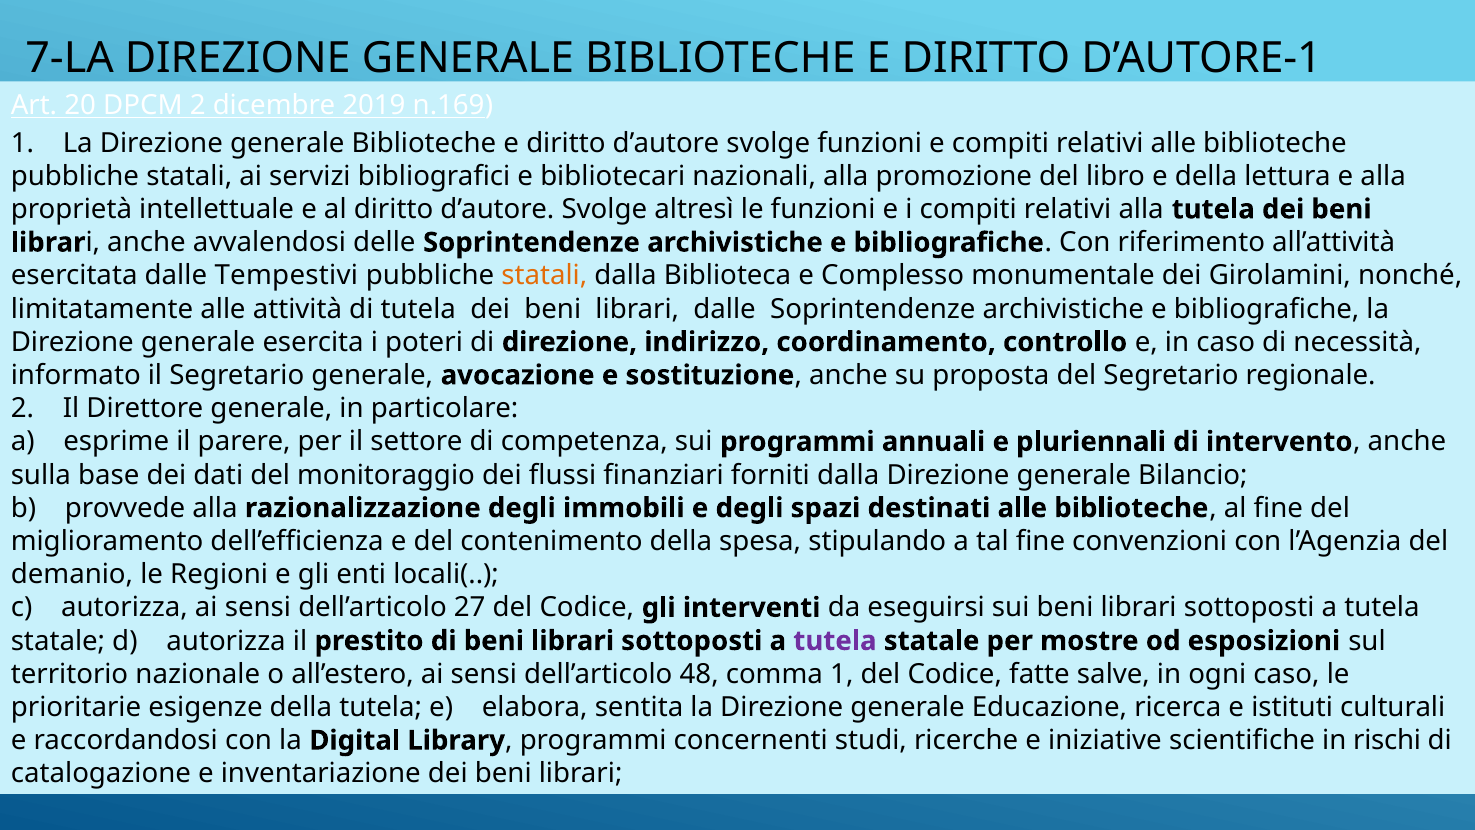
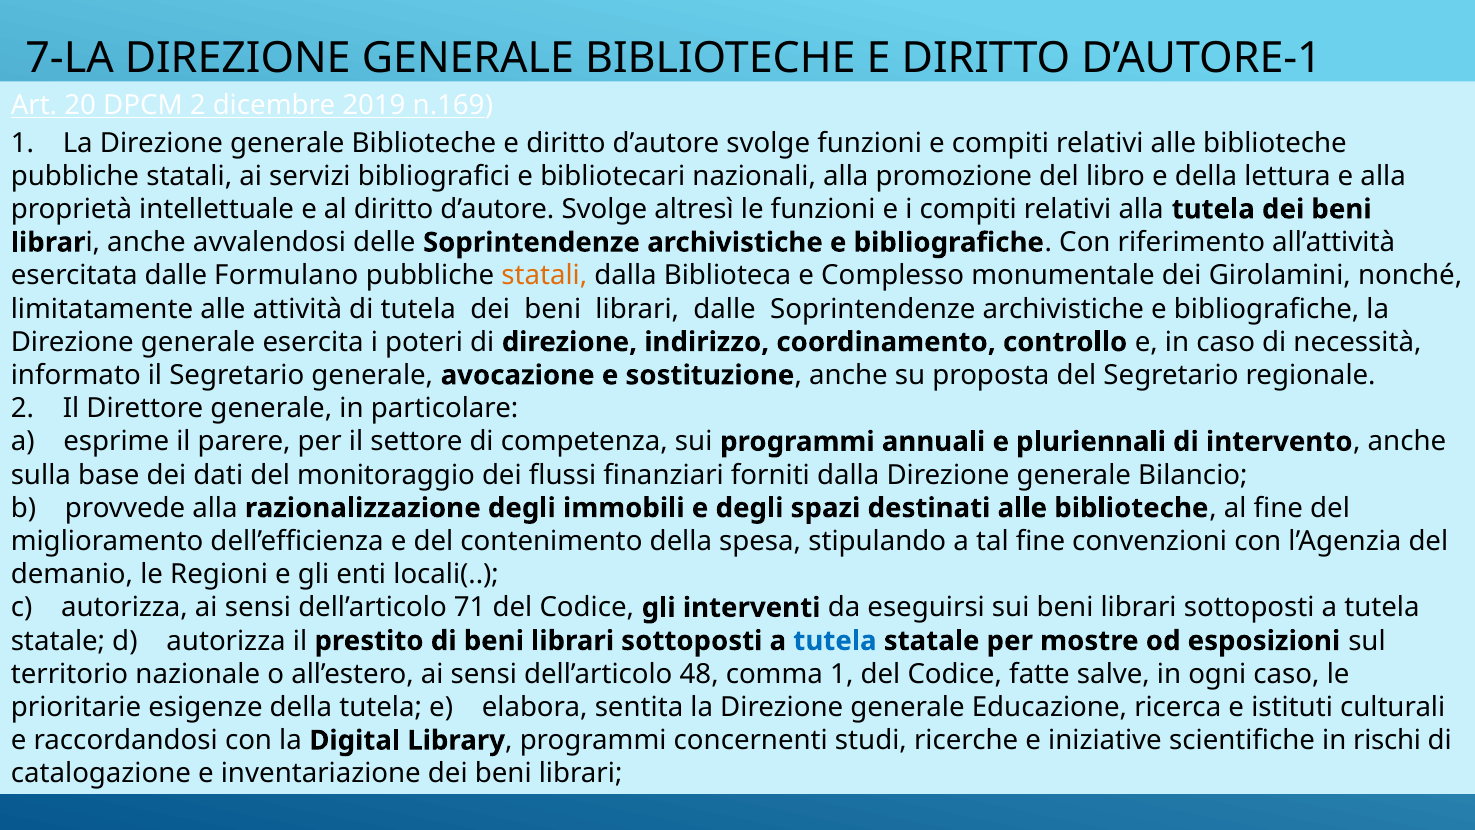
Tempestivi: Tempestivi -> Formulano (286, 276)
27: 27 -> 71 (470, 607)
tutela colour: purple -> blue (835, 641)
